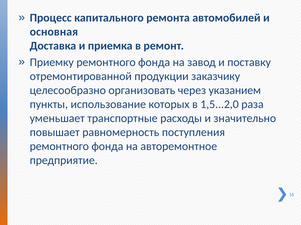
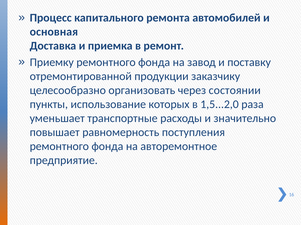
указанием: указанием -> состоянии (235, 91)
